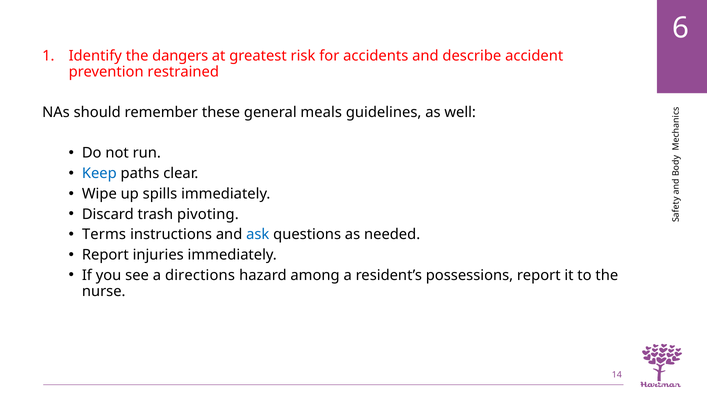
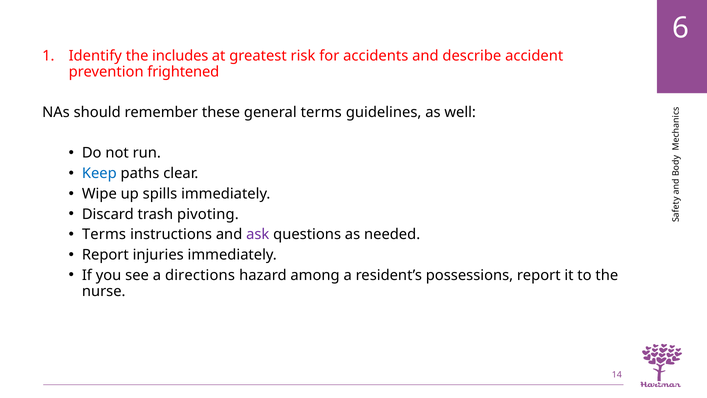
dangers: dangers -> includes (180, 56)
restrained: restrained -> frightened (183, 72)
general meals: meals -> terms (321, 112)
ask colour: blue -> purple (258, 234)
